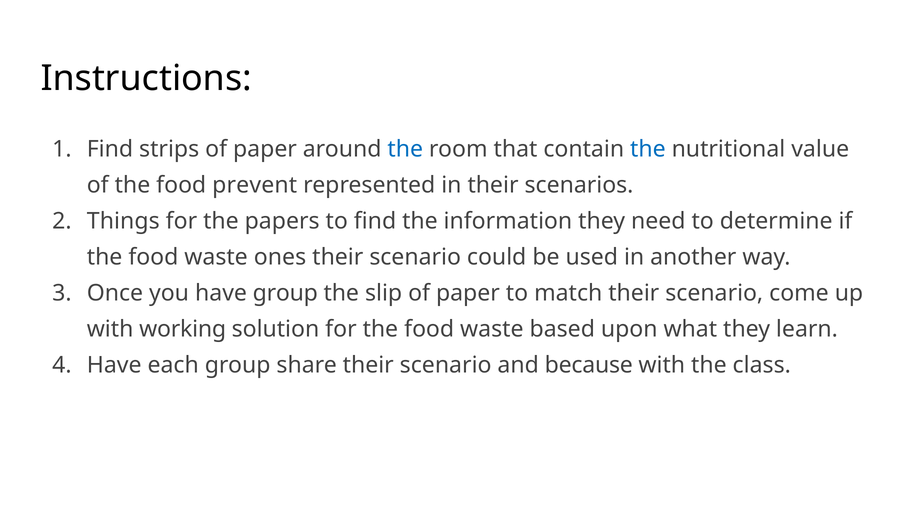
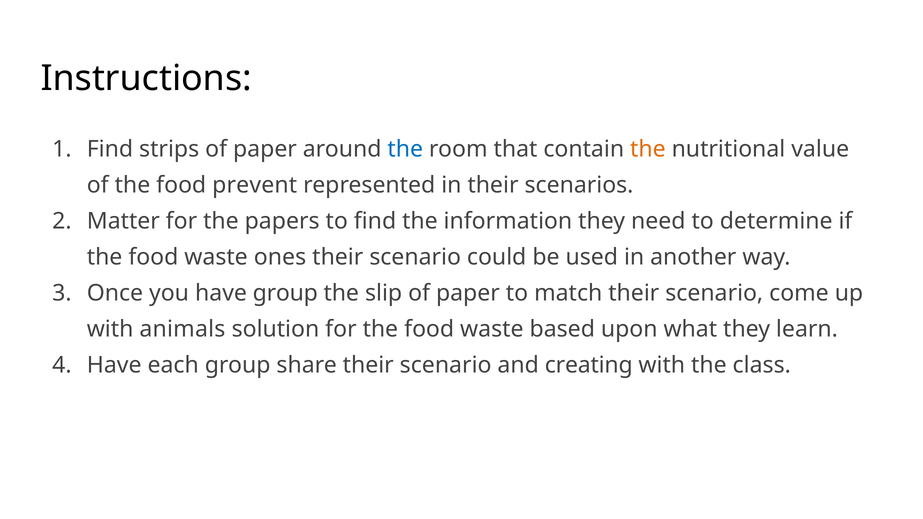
the colour: blue -> orange (648, 149)
Things: Things -> Matter (123, 221)
working: working -> animals (182, 329)
because: because -> creating (589, 365)
